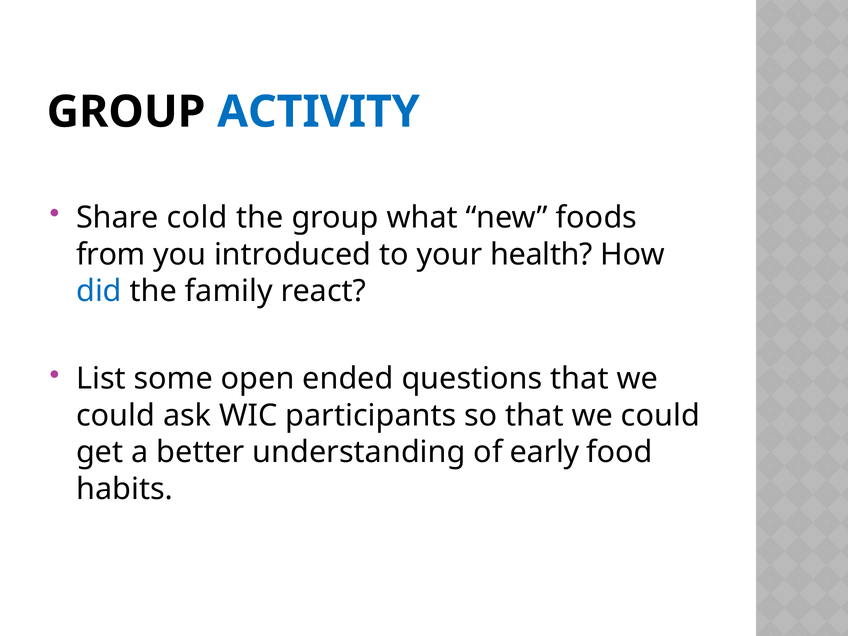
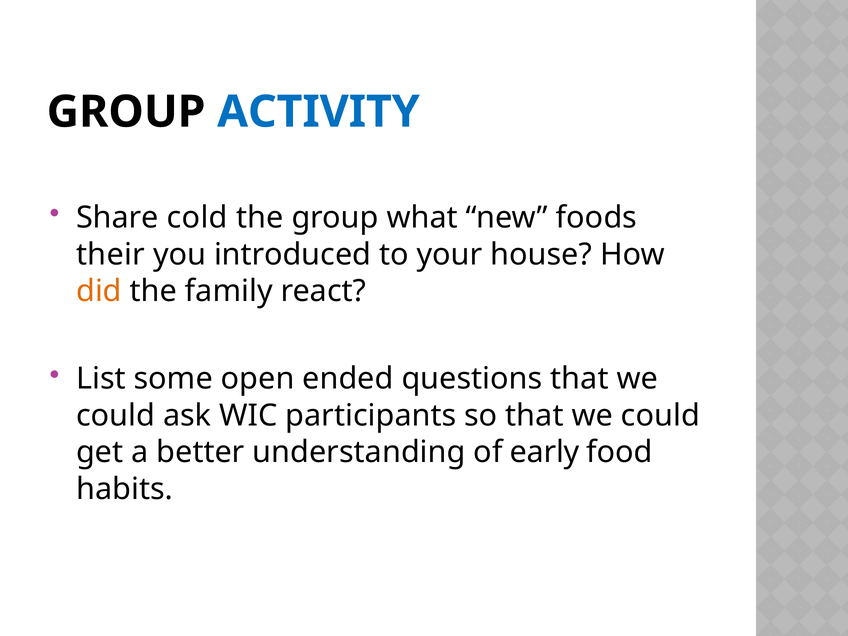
from: from -> their (111, 254)
health: health -> house (541, 254)
did colour: blue -> orange (99, 291)
